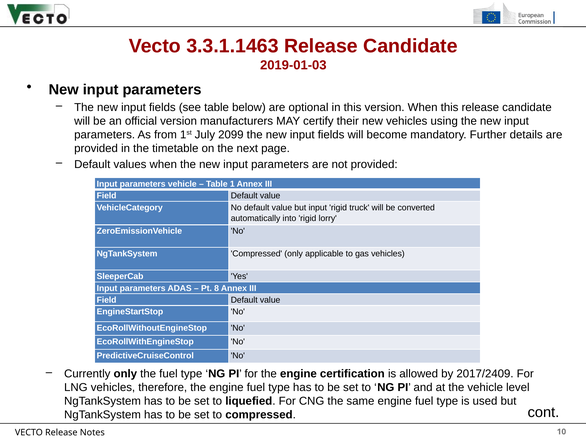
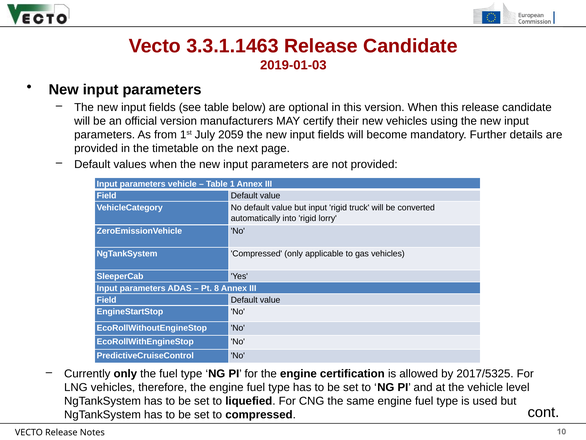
2099: 2099 -> 2059 (231, 134)
2017/2409: 2017/2409 -> 2017/5325 (485, 373)
